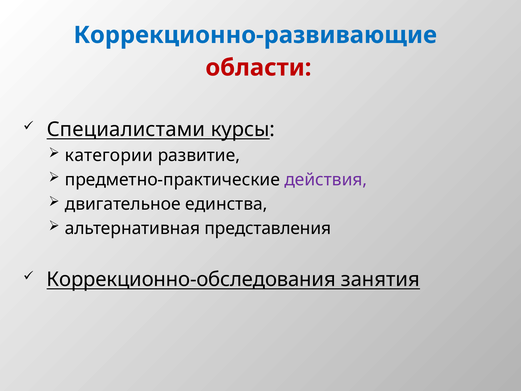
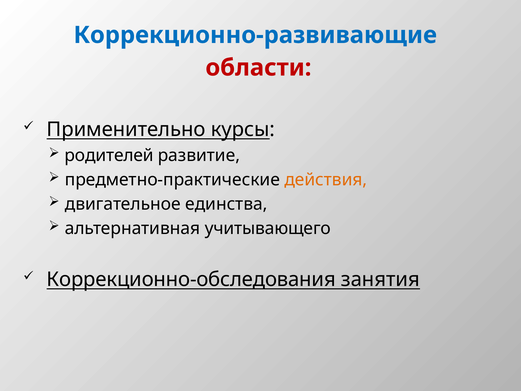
Специалистами: Специалистами -> Применительно (126, 129)
категории: категории -> родителей (109, 155)
действия colour: purple -> orange (326, 180)
представления: представления -> учитывающего (268, 228)
